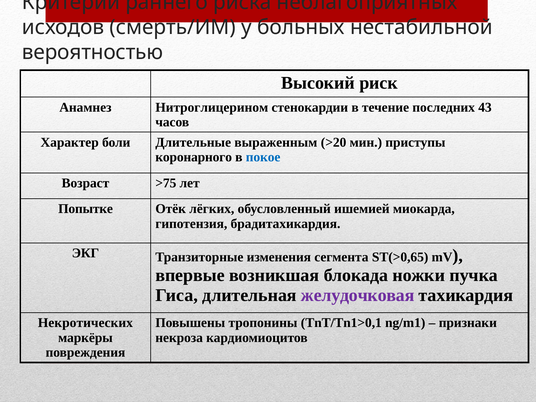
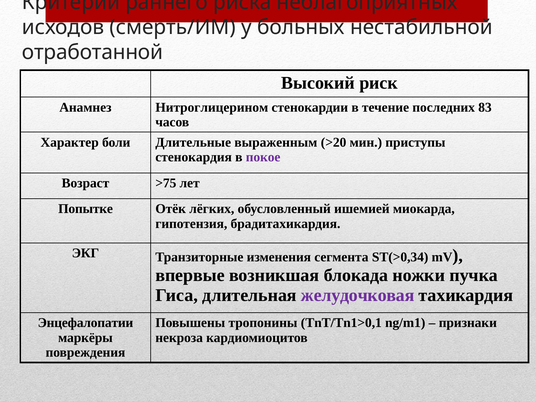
вероятностью: вероятностью -> отработанной (93, 52)
43: 43 -> 83 (485, 107)
коронарного: коронарного -> стенокардия (194, 157)
покое colour: blue -> purple (263, 157)
ST(>0,65: ST(>0,65 -> ST(>0,34 (400, 257)
Некротических: Некротических -> Энцефалопатии (86, 323)
